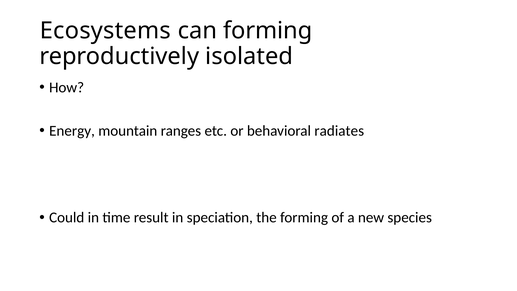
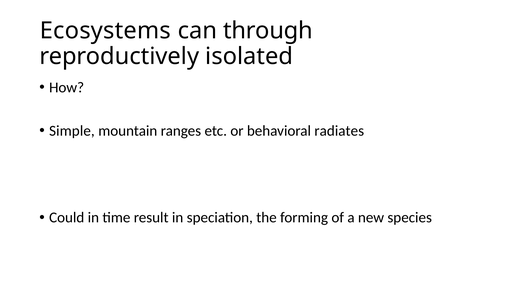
can forming: forming -> through (268, 31)
Energy: Energy -> Simple (72, 131)
